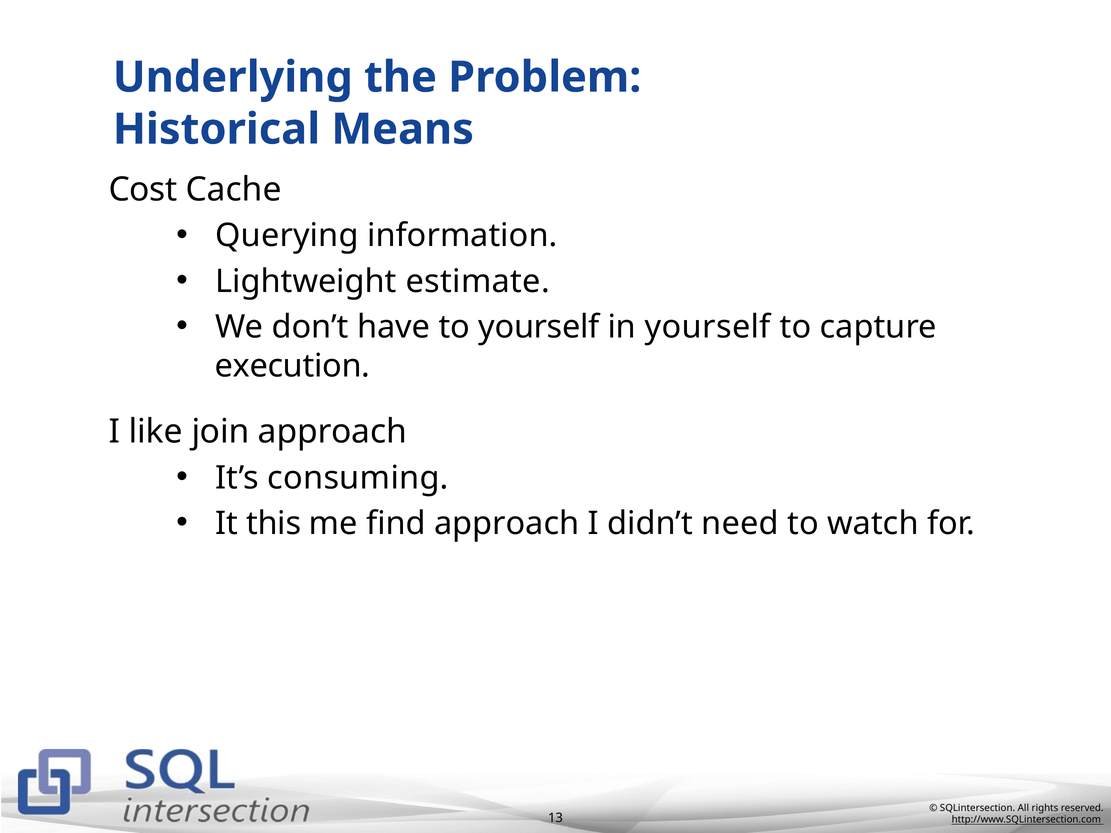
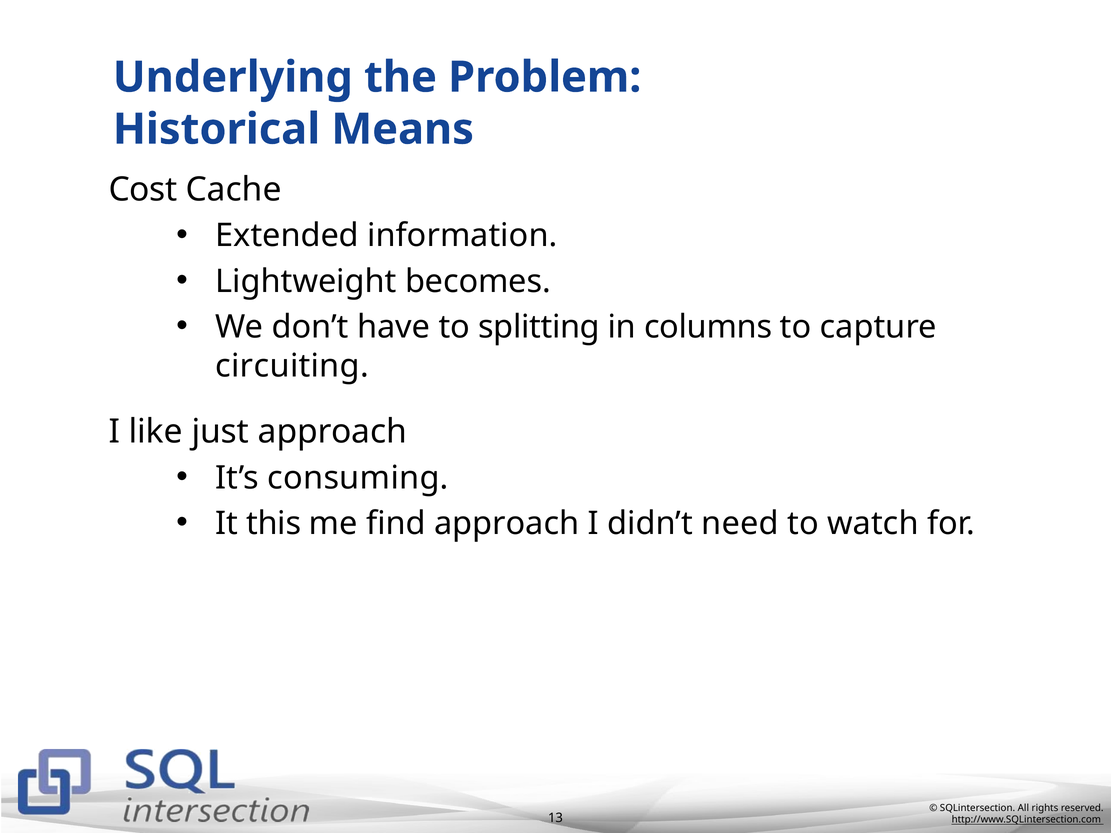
Querying: Querying -> Extended (287, 236)
estimate: estimate -> becomes (478, 281)
to yourself: yourself -> splitting (539, 327)
in yourself: yourself -> columns (708, 327)
execution: execution -> circuiting (292, 366)
join: join -> just (220, 432)
